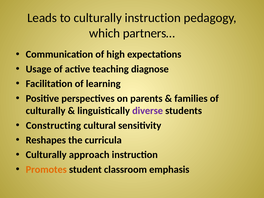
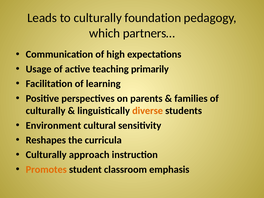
culturally instruction: instruction -> foundation (153, 18)
diagnose: diagnose -> primarily (150, 69)
diverse colour: purple -> orange (148, 111)
Constructing: Constructing -> Environment (53, 125)
